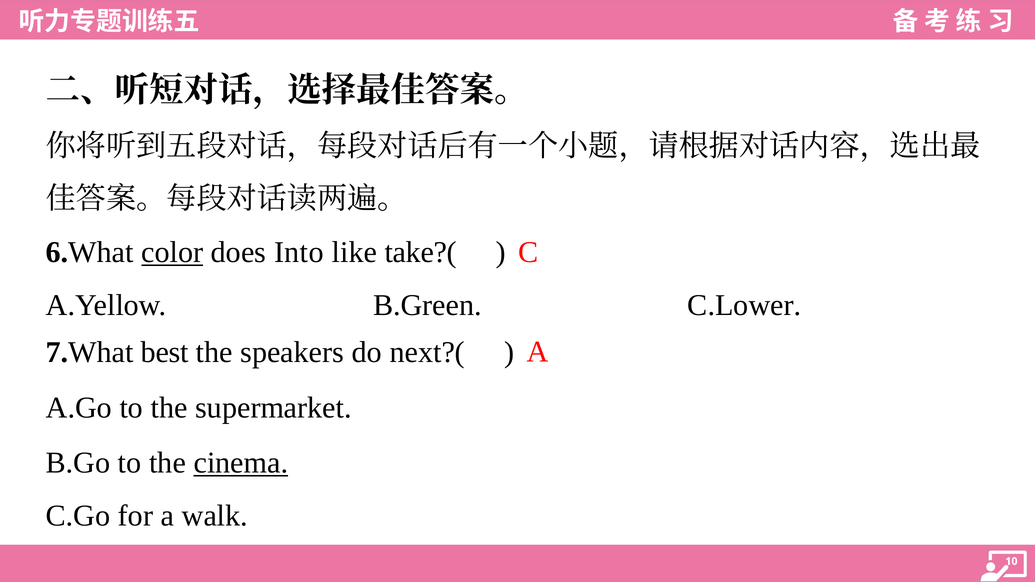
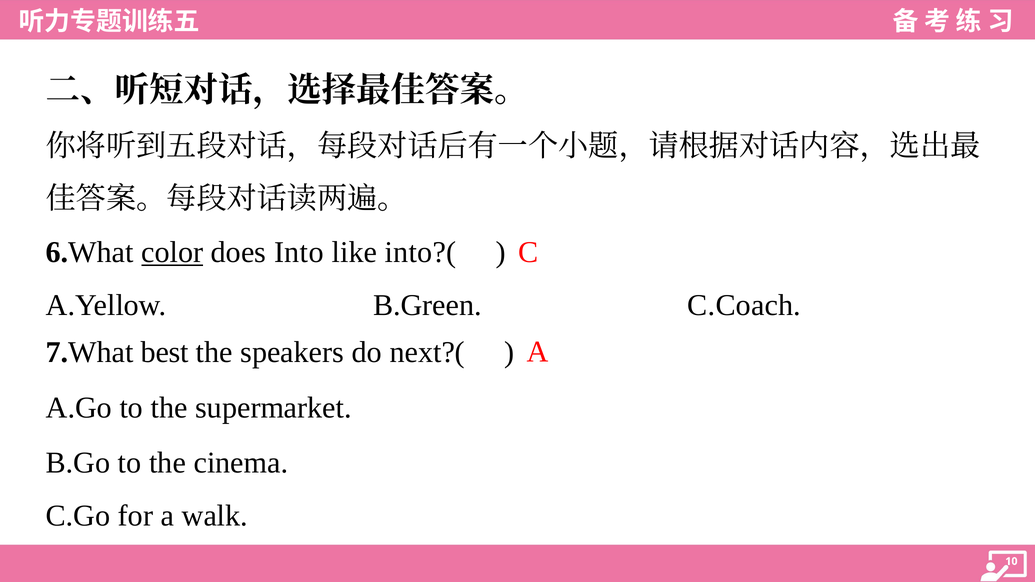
take?(: take?( -> into?( (421, 252)
C.Lower: C.Lower -> C.Coach (744, 305)
cinema underline: present -> none (241, 463)
